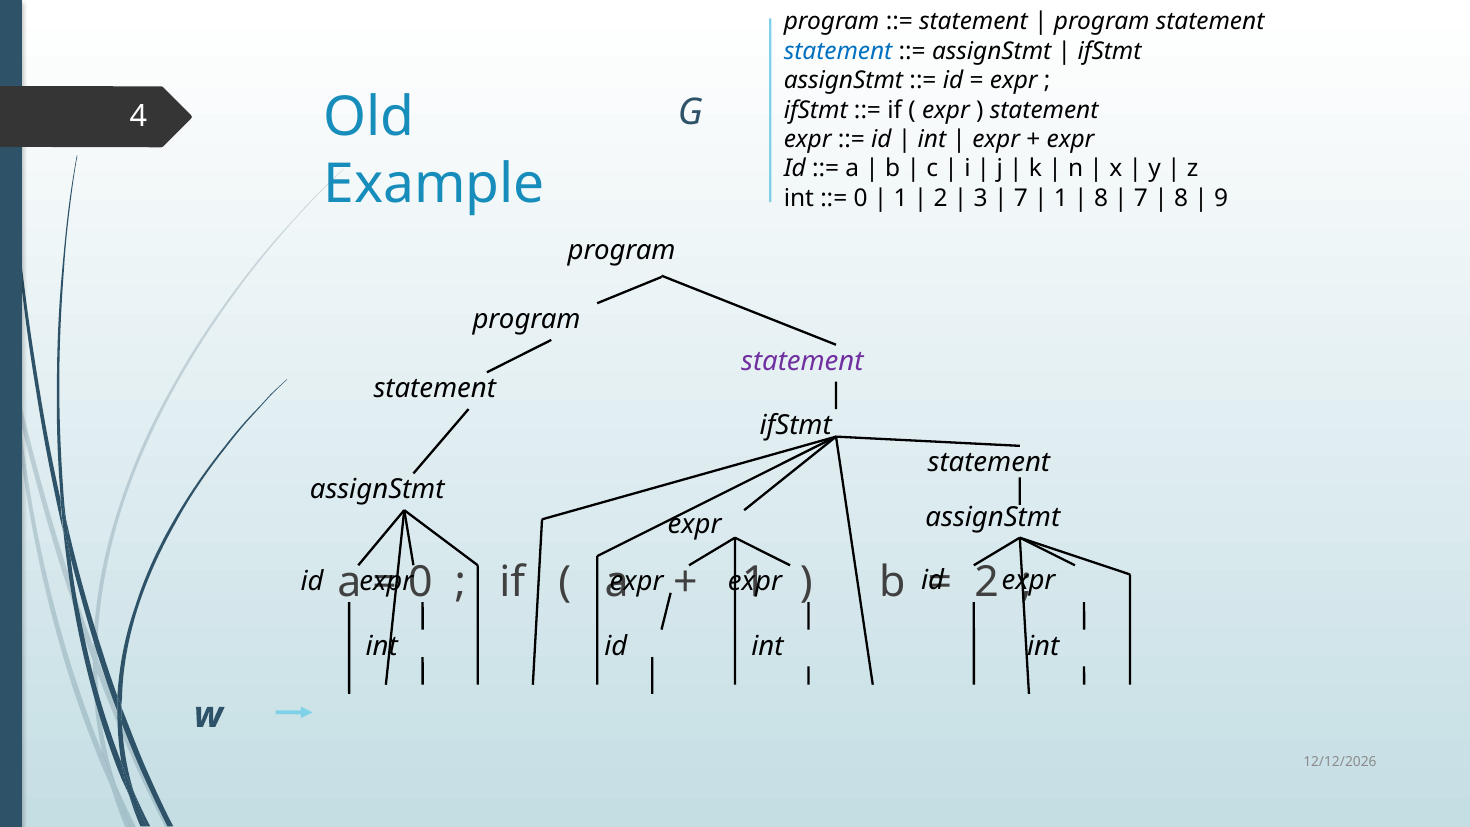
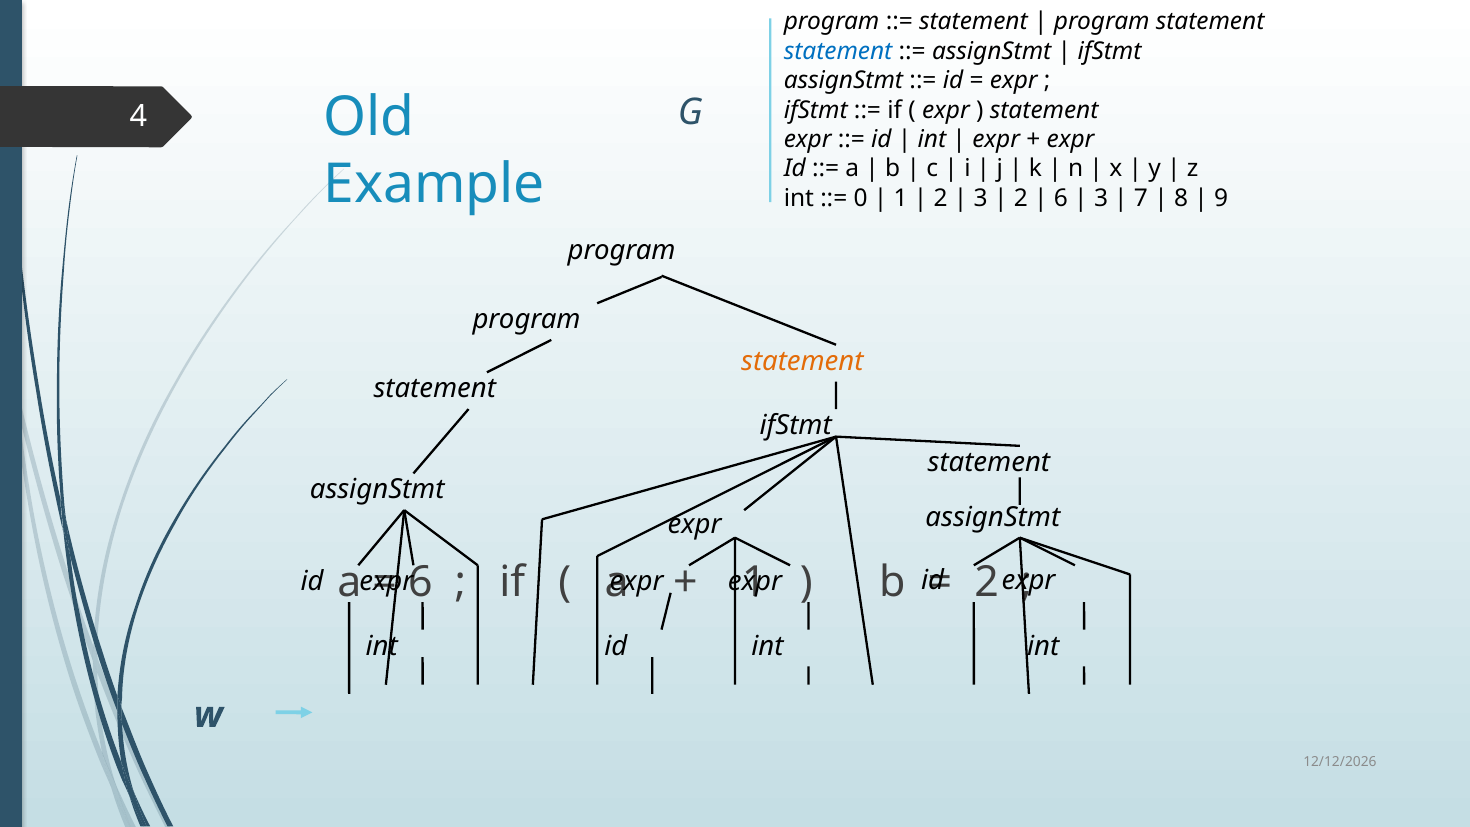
7: 7 -> 2 (1021, 198)
1: 1 -> 6 (1061, 198)
8: 8 -> 3 (1101, 198)
statement colour: purple -> orange (802, 361)
0: 0 -> 6 (420, 582)
